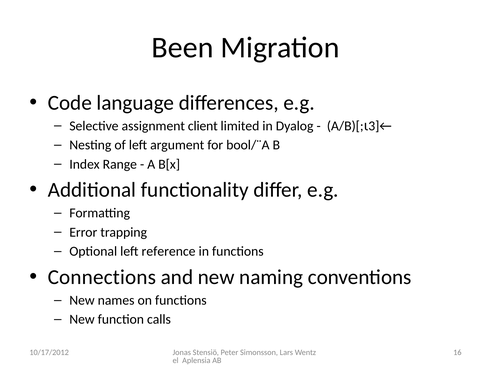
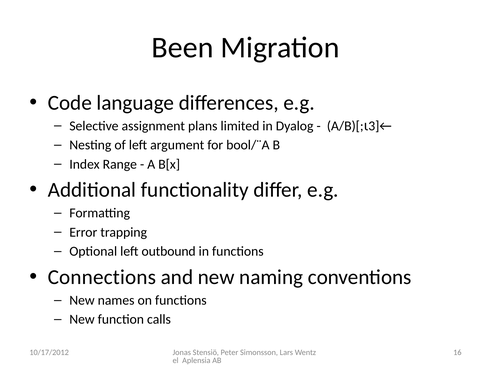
client: client -> plans (203, 126)
reference: reference -> outbound (169, 251)
